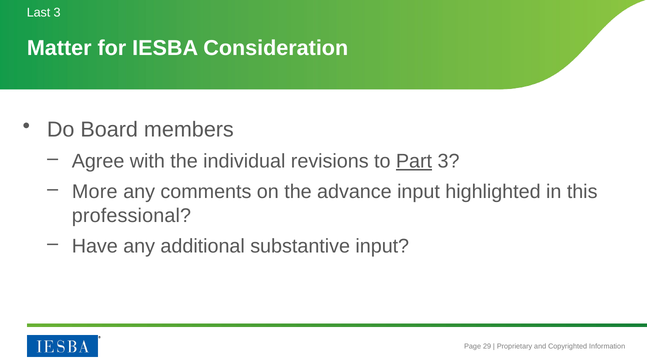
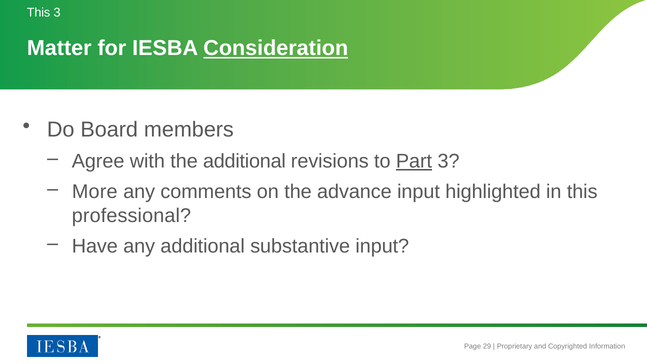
Last: Last -> This (39, 12)
Consideration underline: none -> present (276, 48)
the individual: individual -> additional (244, 161)
